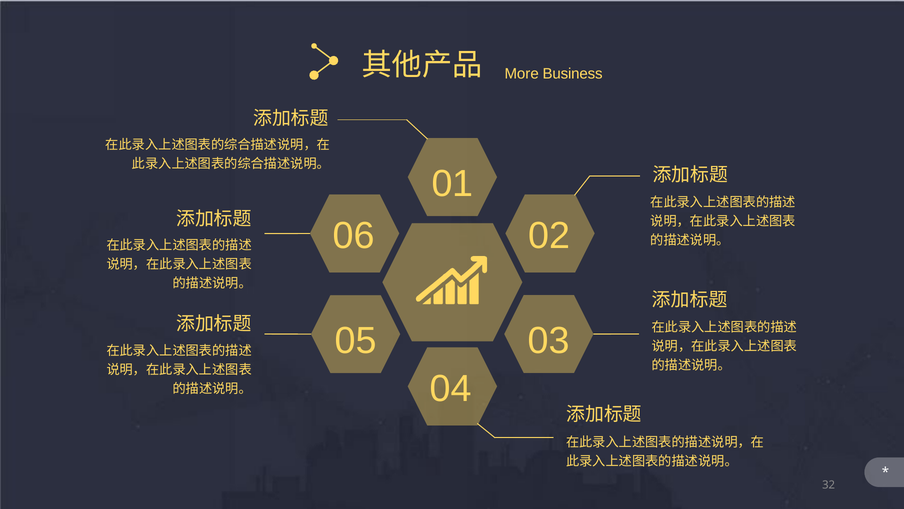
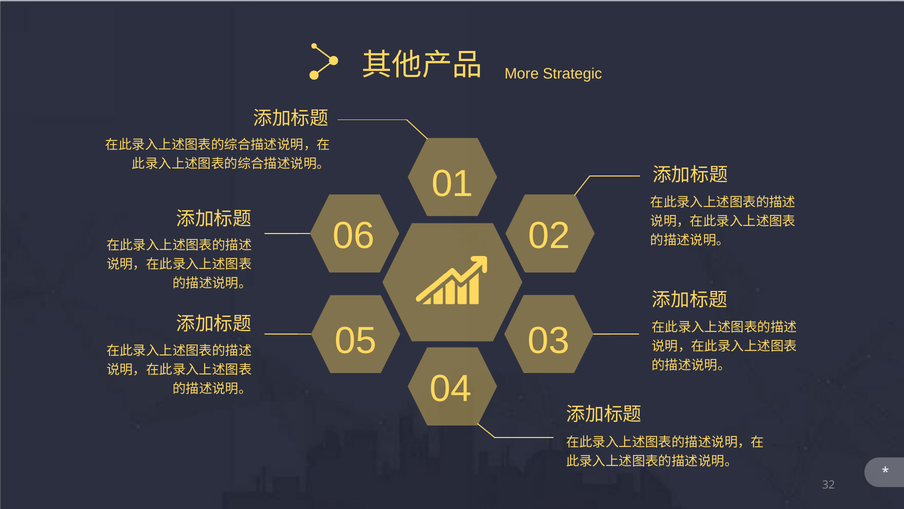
Business: Business -> Strategic (572, 74)
